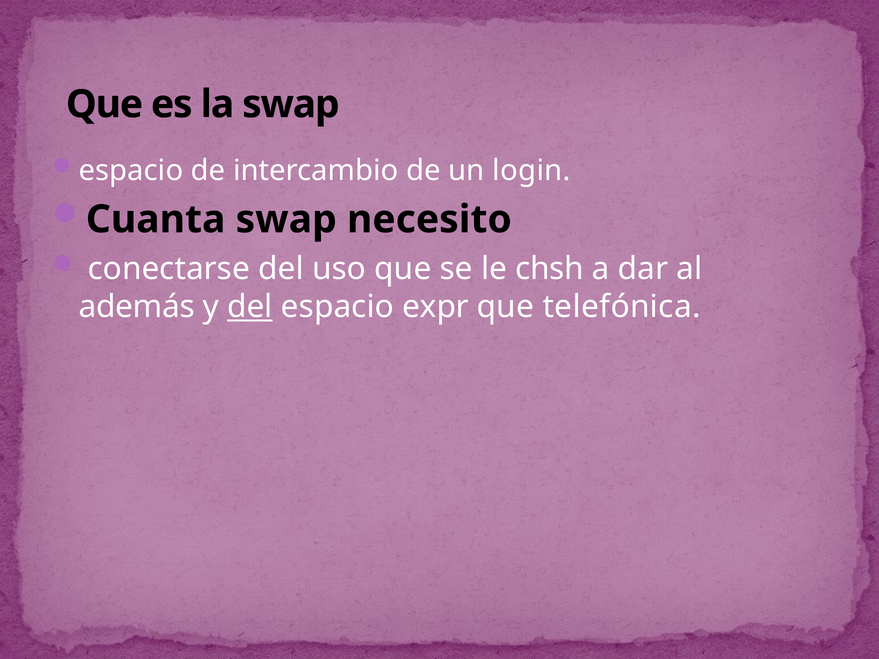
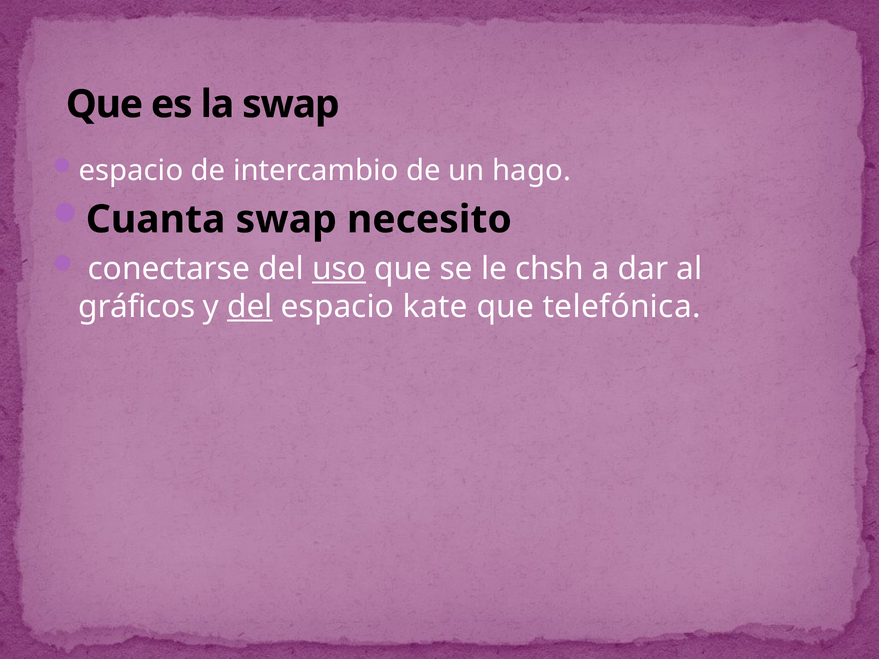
login: login -> hago (532, 170)
uso underline: none -> present (339, 269)
además: además -> gráficos (137, 307)
expr: expr -> kate (435, 307)
